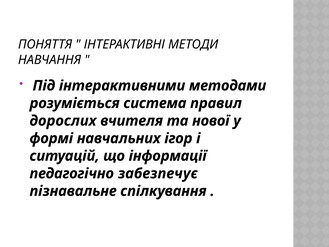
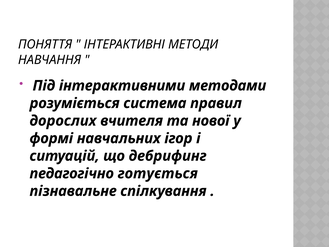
інформації: інформації -> дебрифинг (168, 156)
забезпечує: забезпечує -> готується (158, 173)
